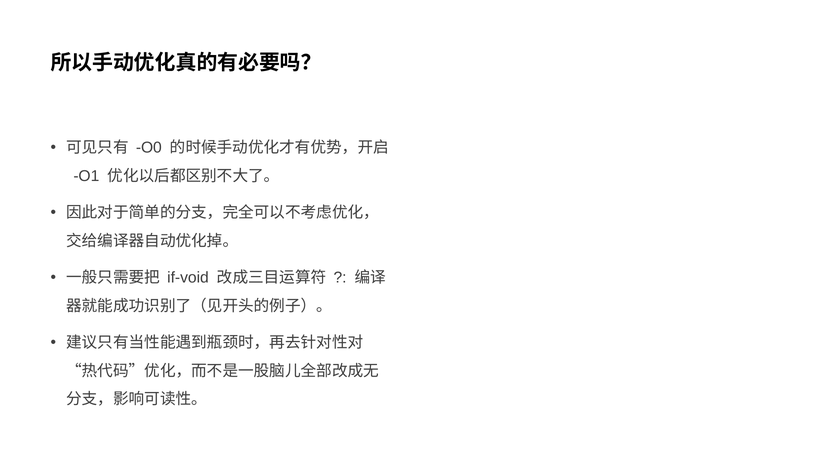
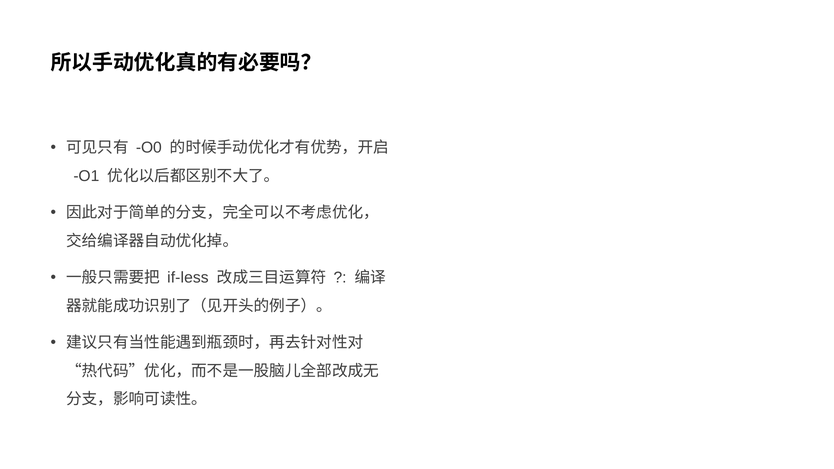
if-void: if-void -> if-less (188, 278)
